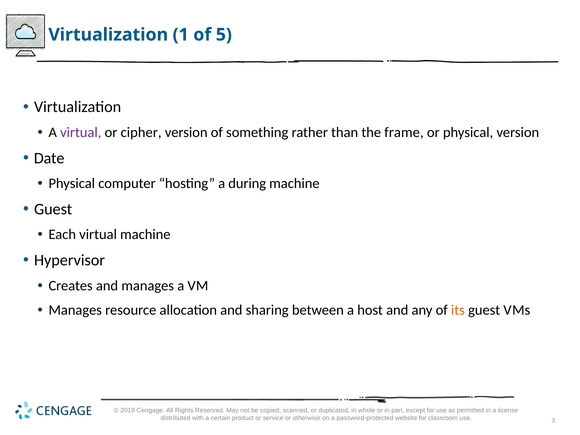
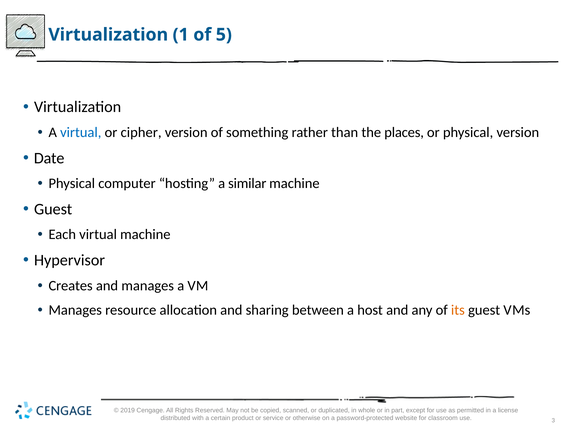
virtual colour: purple -> blue (81, 132)
frame: frame -> places (404, 132)
during: during -> similar (247, 184)
